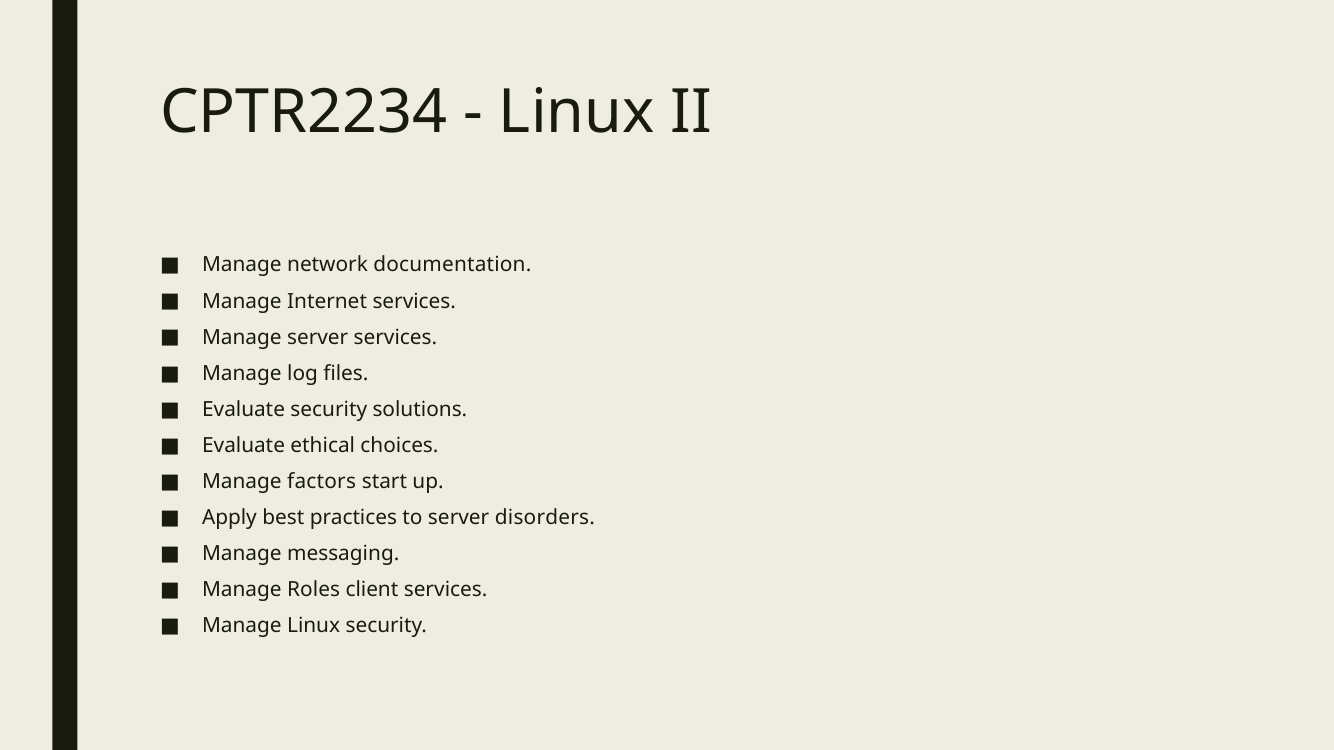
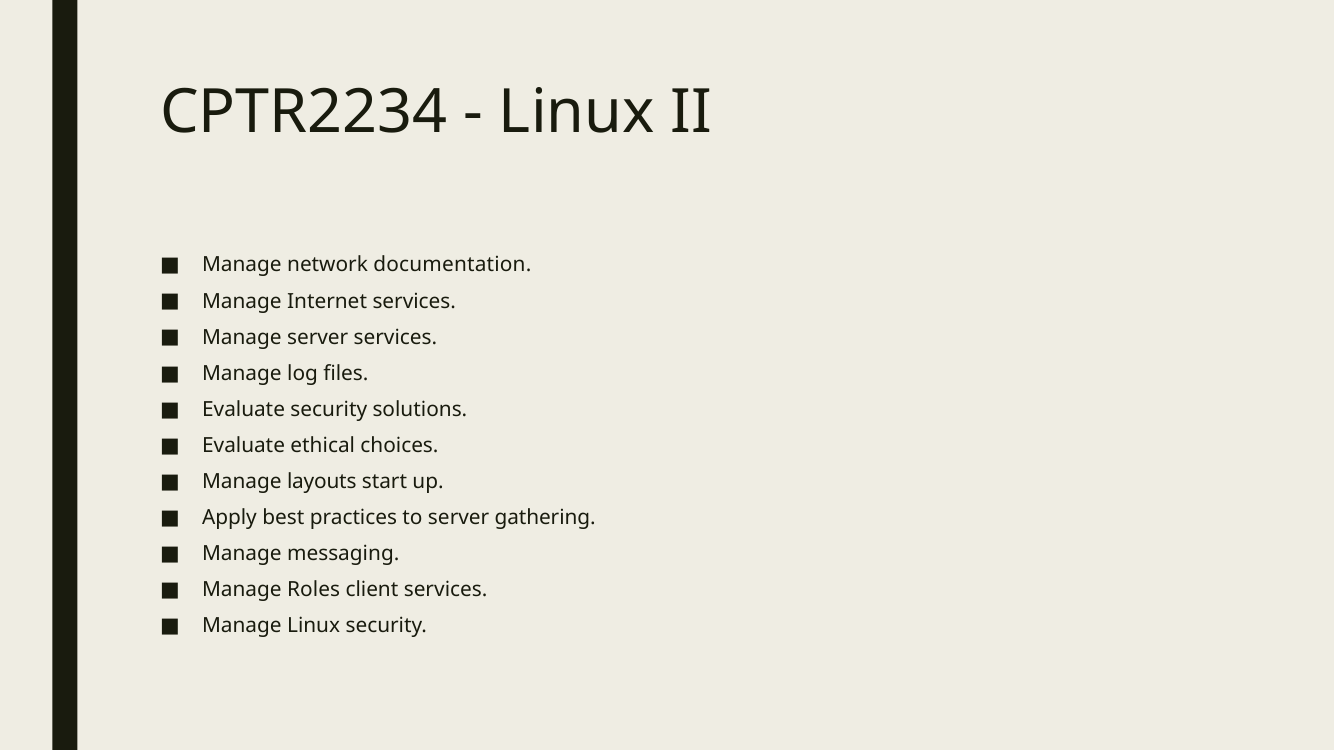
factors: factors -> layouts (322, 482)
disorders: disorders -> gathering (545, 518)
